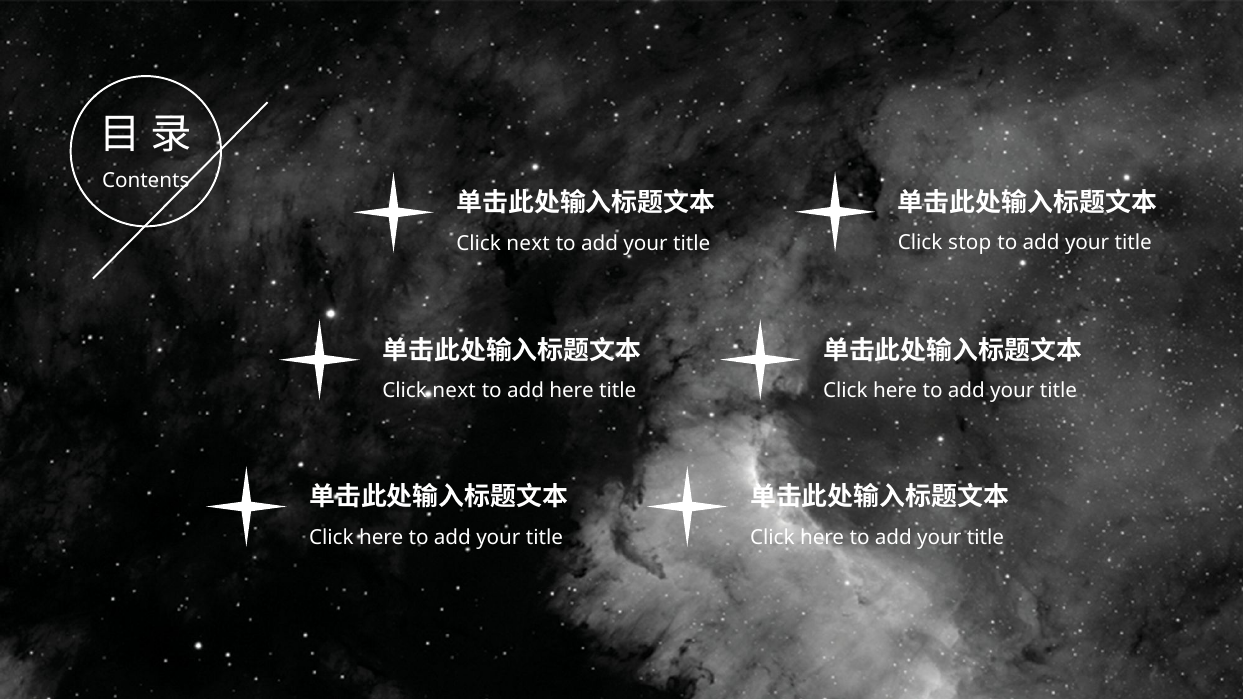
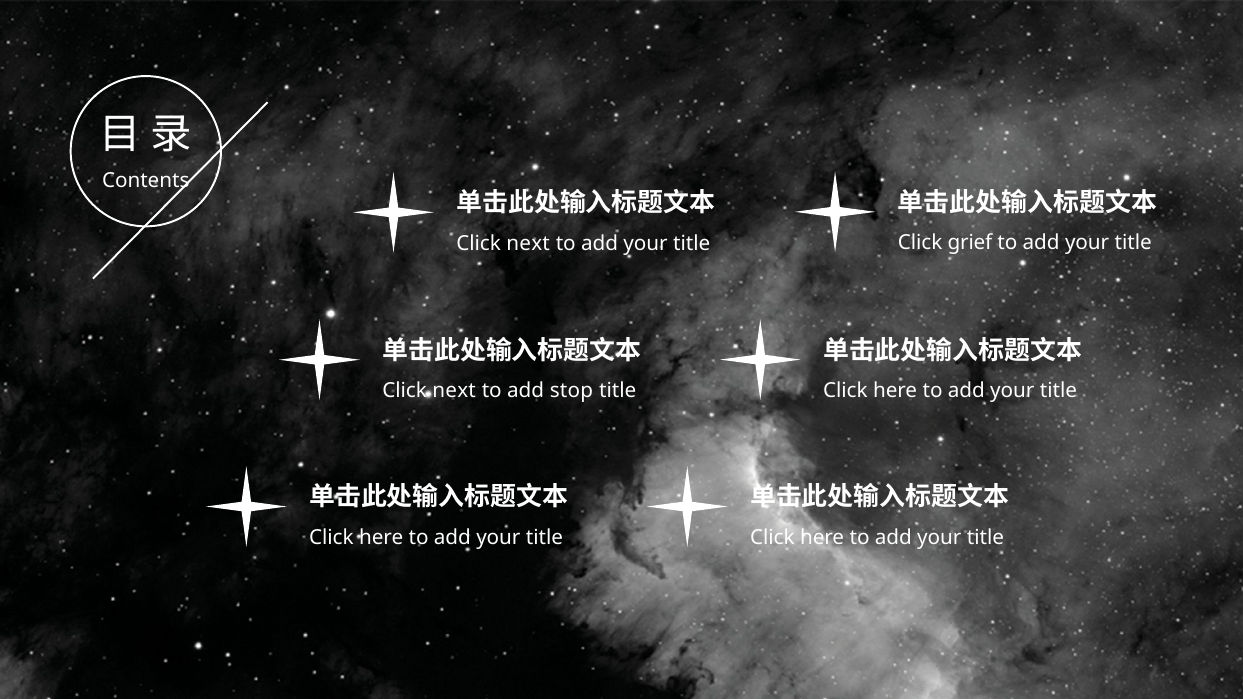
stop: stop -> grief (970, 243)
add here: here -> stop (571, 391)
